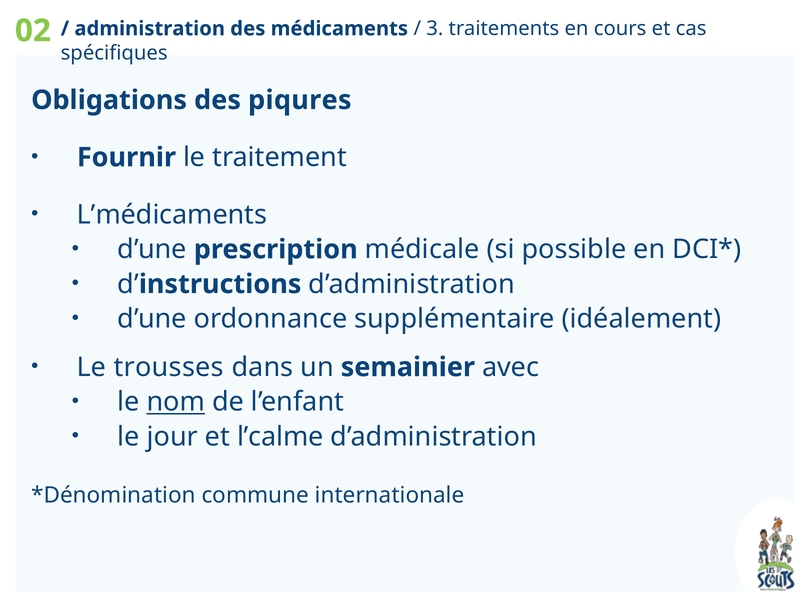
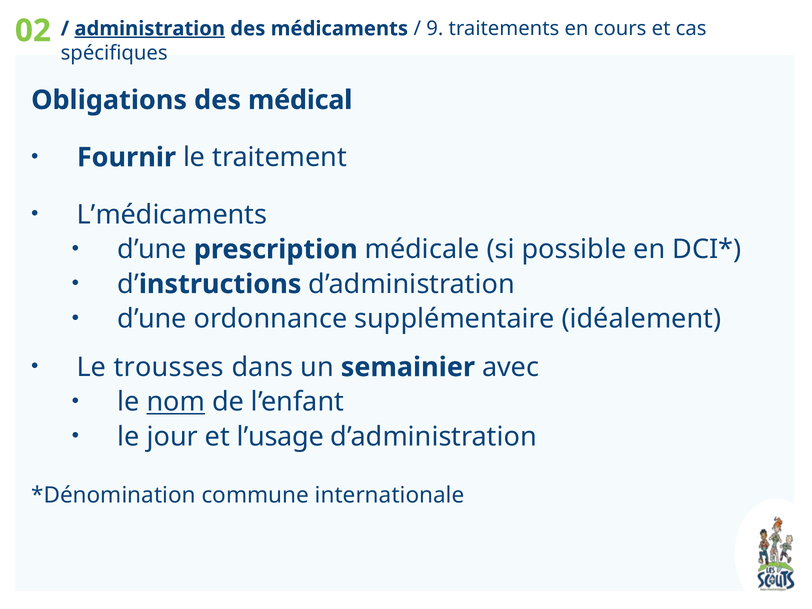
administration underline: none -> present (150, 29)
3: 3 -> 9 (435, 29)
piqures: piqures -> médical (300, 100)
l’calme: l’calme -> l’usage (280, 437)
